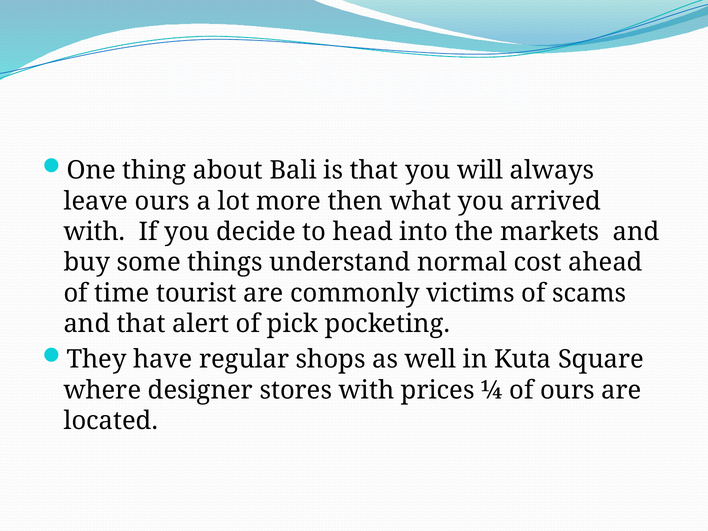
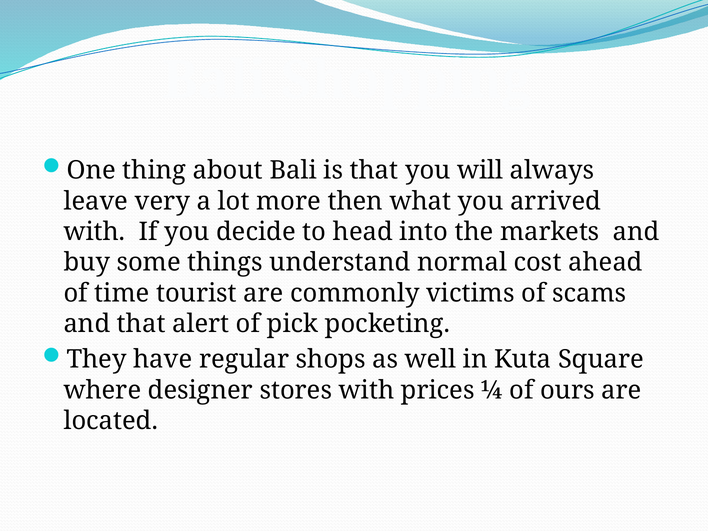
leave ours: ours -> very (162, 201)
